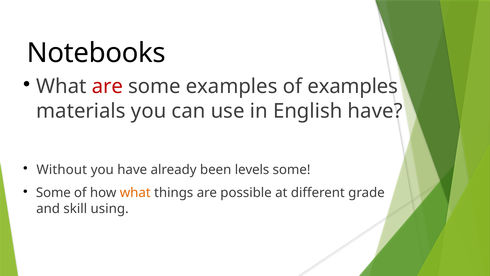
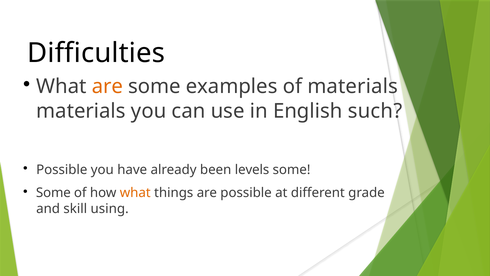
Notebooks: Notebooks -> Difficulties (96, 53)
are colour: red -> orange (107, 86)
of examples: examples -> materials (353, 86)
English have: have -> such (375, 111)
Without: Without -> Possible (62, 169)
